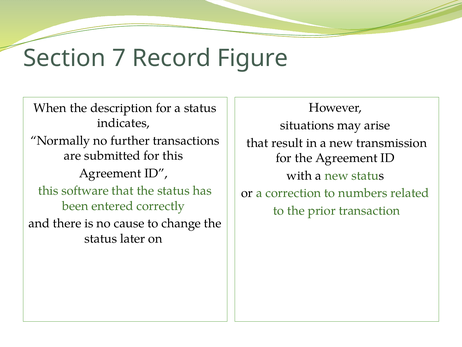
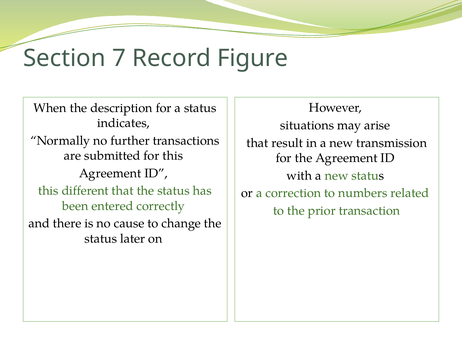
software: software -> different (85, 191)
